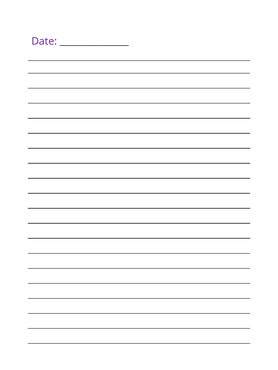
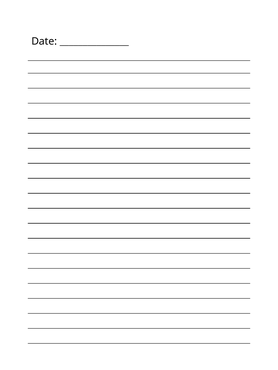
Date colour: purple -> black (44, 41)
